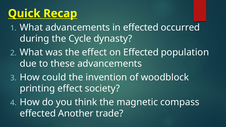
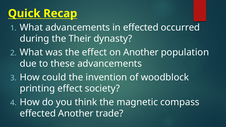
Cycle: Cycle -> Their (80, 39)
on Effected: Effected -> Another (141, 52)
